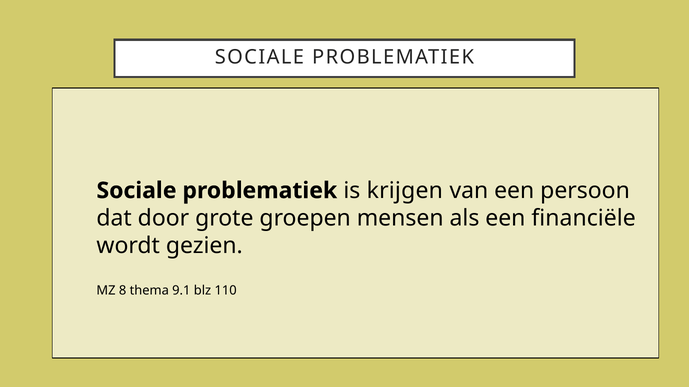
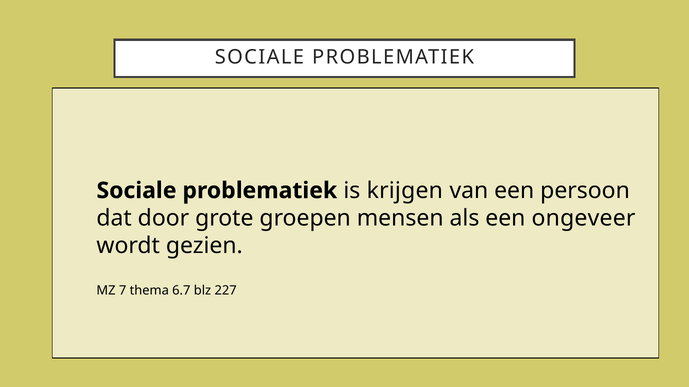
financiële: financiële -> ongeveer (584, 218)
8: 8 -> 7 (123, 291)
9.1: 9.1 -> 6.7 (181, 291)
110: 110 -> 227 (226, 291)
